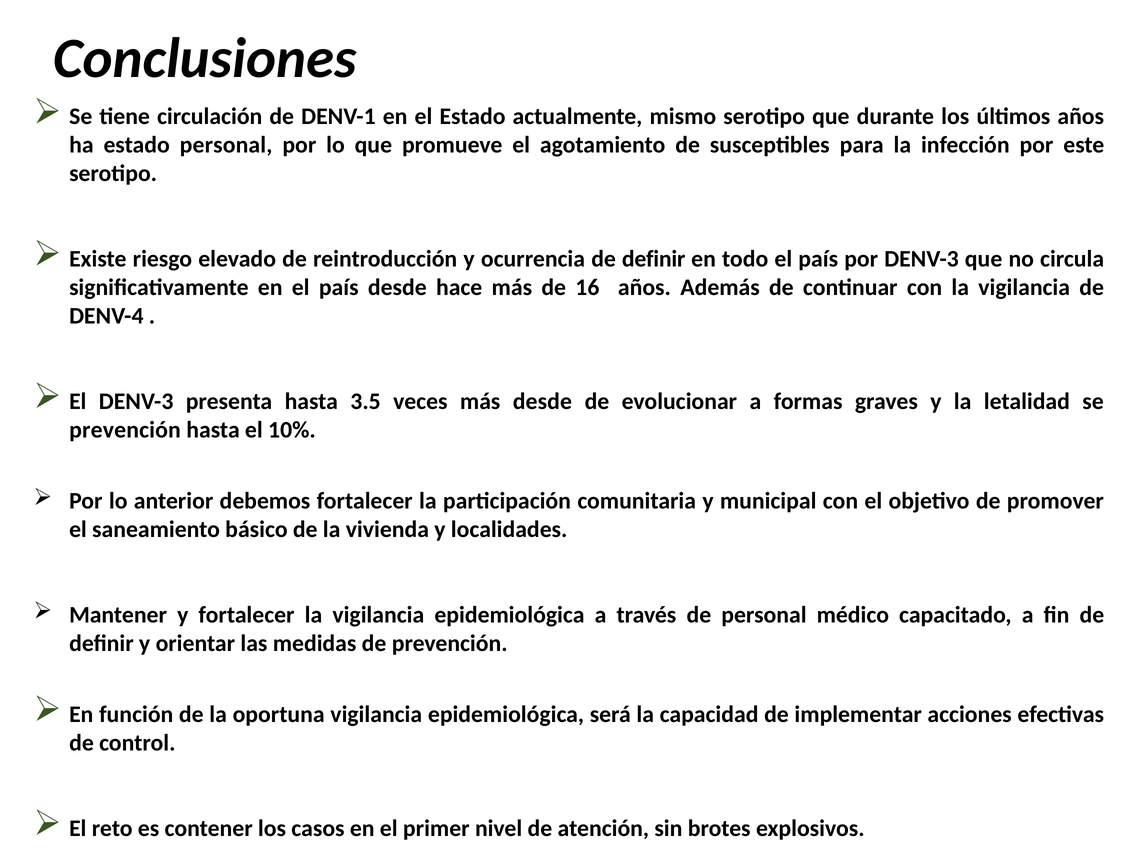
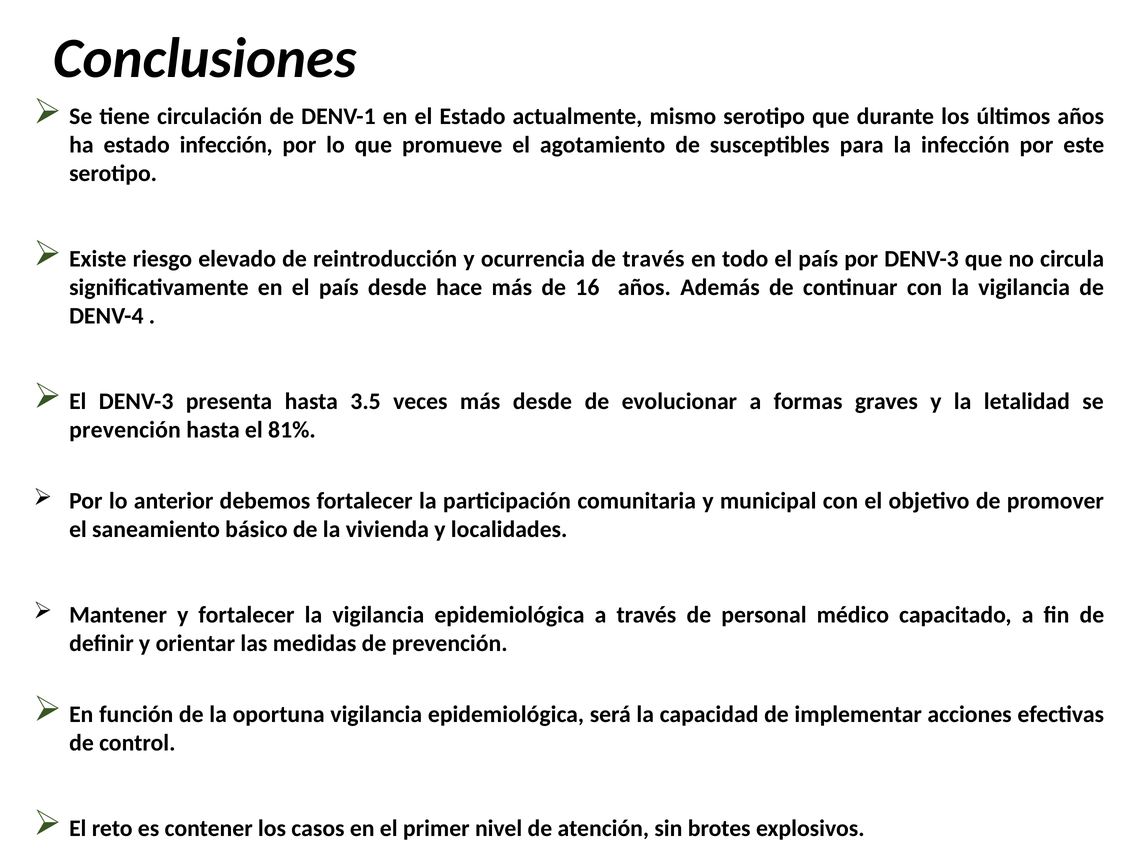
estado personal: personal -> infección (226, 145)
ocurrencia de definir: definir -> través (653, 259)
10%: 10% -> 81% (292, 430)
